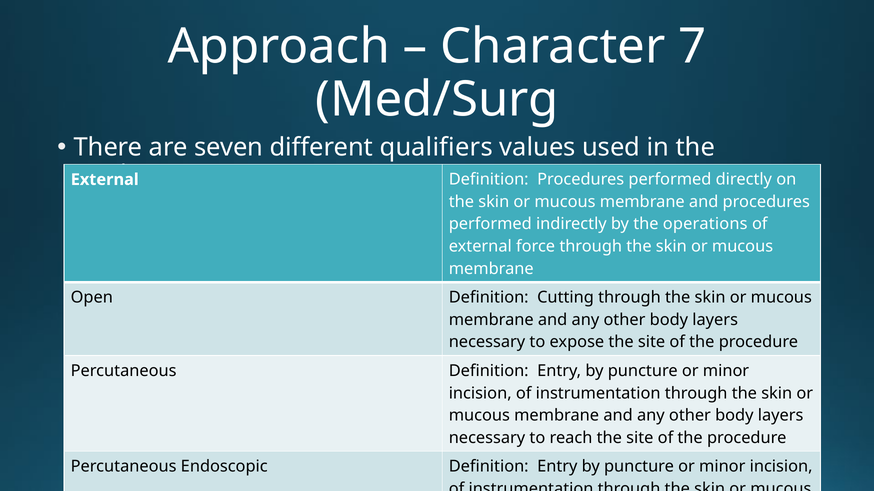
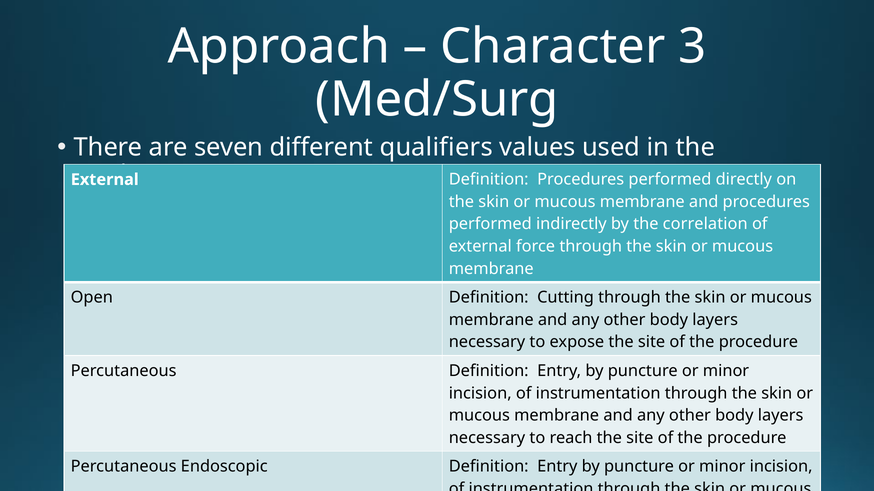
7: 7 -> 3 (692, 47)
operations: operations -> correlation (705, 224)
